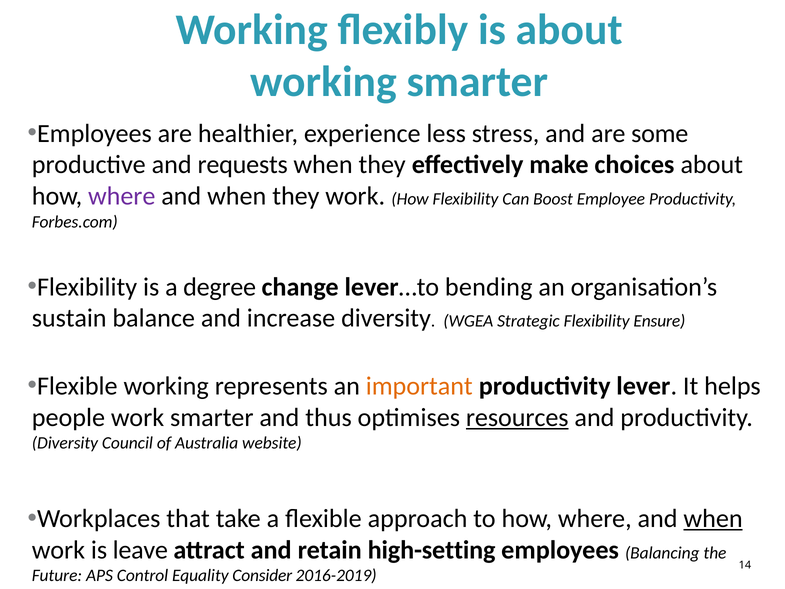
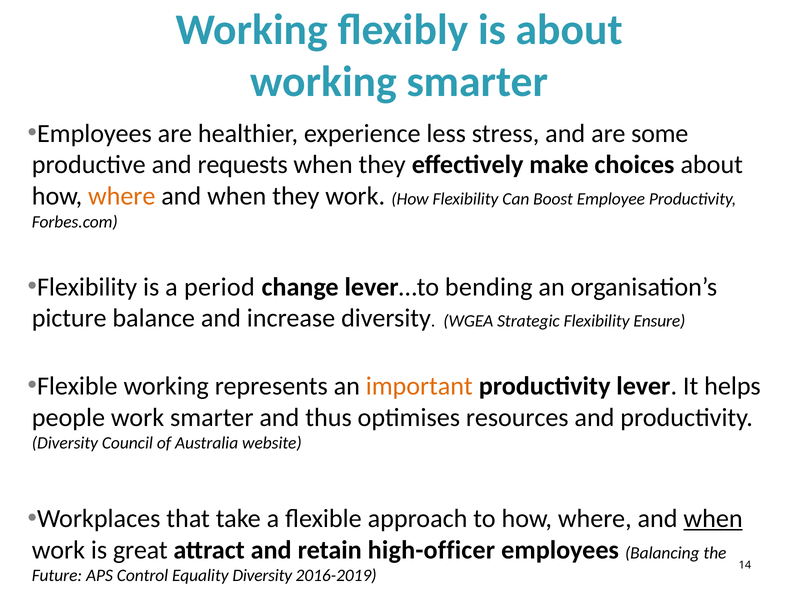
where colour: purple -> orange (122, 196)
degree: degree -> period (219, 287)
sustain: sustain -> picture (69, 318)
resources underline: present -> none (517, 417)
leave: leave -> great (140, 550)
high-setting: high-setting -> high-officer (431, 550)
Equality Consider: Consider -> Diversity (262, 575)
